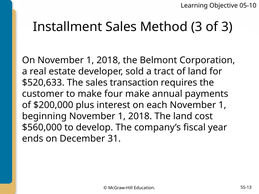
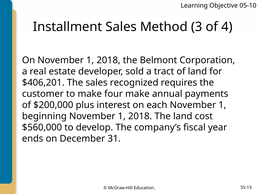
of 3: 3 -> 4 (227, 27)
$520,633: $520,633 -> $406,201 (43, 83)
transaction: transaction -> recognized (134, 83)
